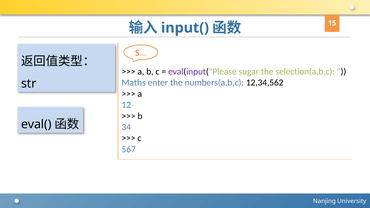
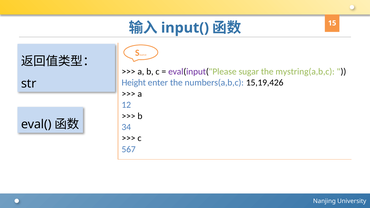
selection(a,b,c: selection(a,b,c -> mystring(a,b,c (305, 72)
Maths: Maths -> Height (134, 83)
12,34,562: 12,34,562 -> 15,19,426 (265, 83)
